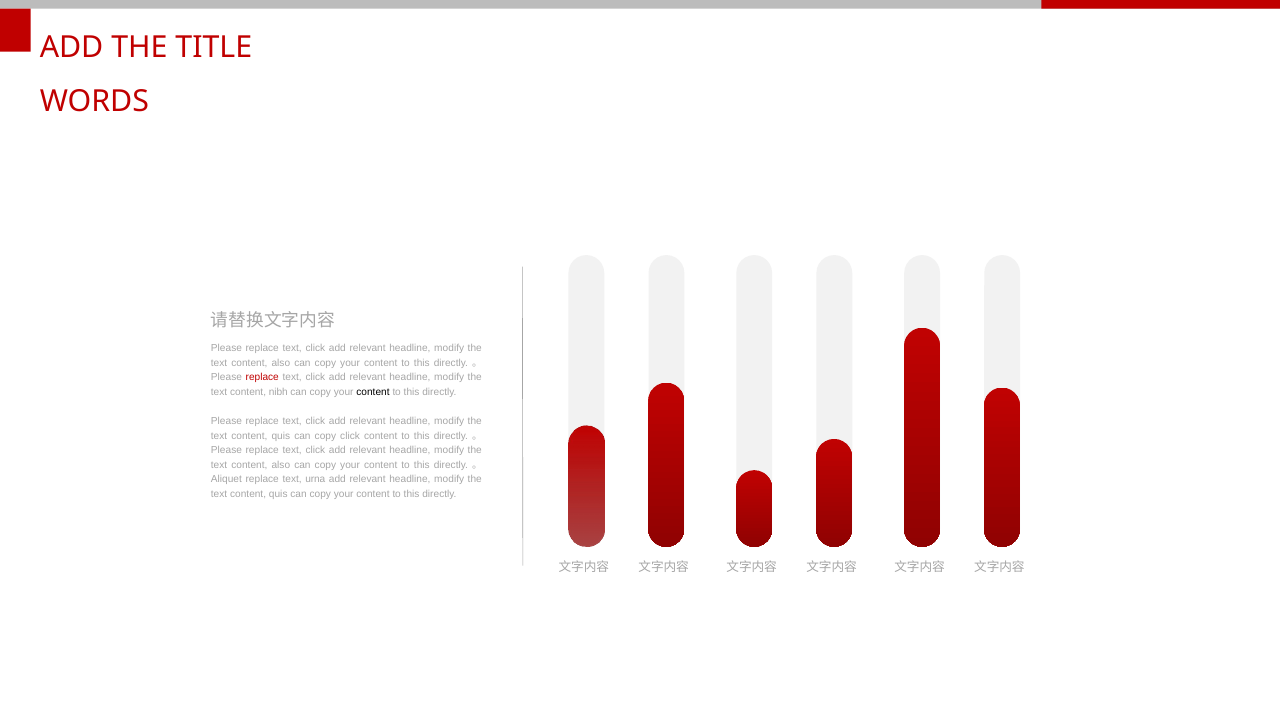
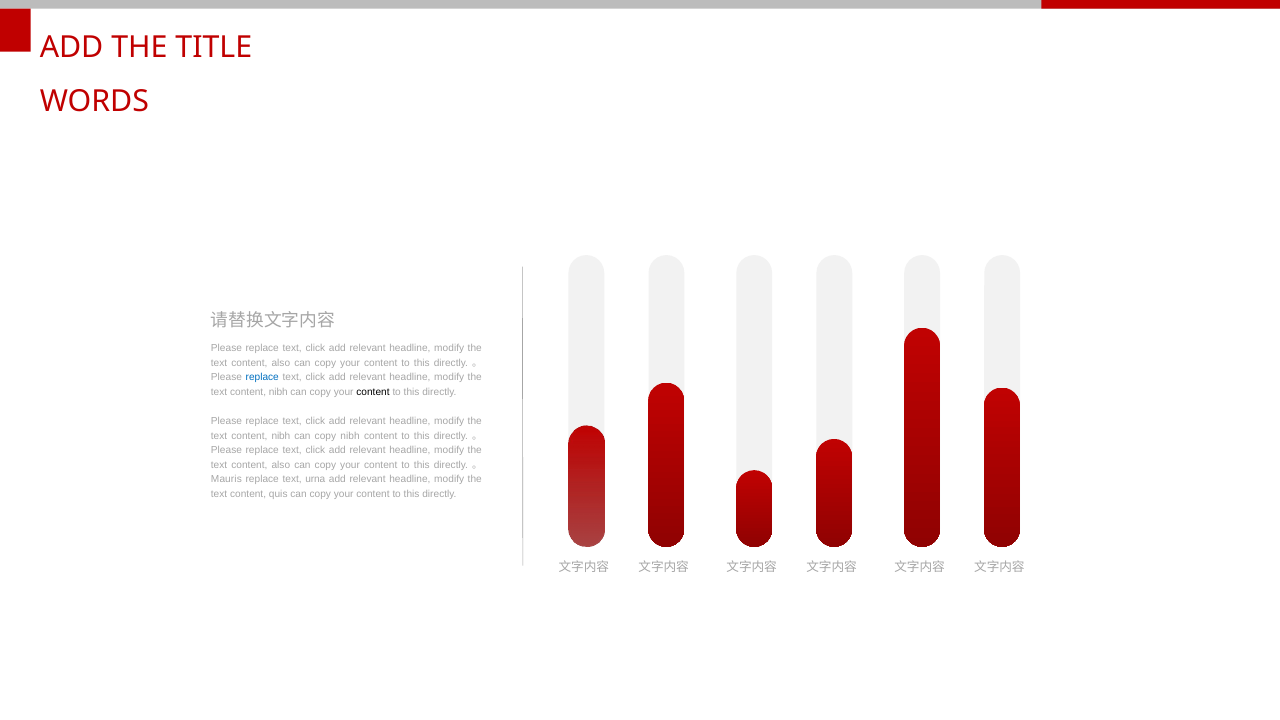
replace colour: red -> blue (262, 378)
quis: quis -> nibh (281, 436)
copy click: click -> nibh (350, 436)
Aliquet: Aliquet -> Mauris (226, 479)
